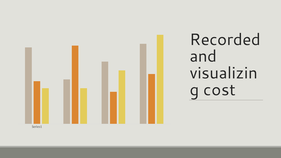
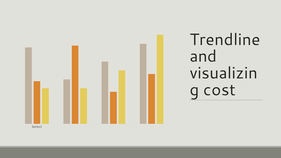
Recorded: Recorded -> Trendline (225, 40)
